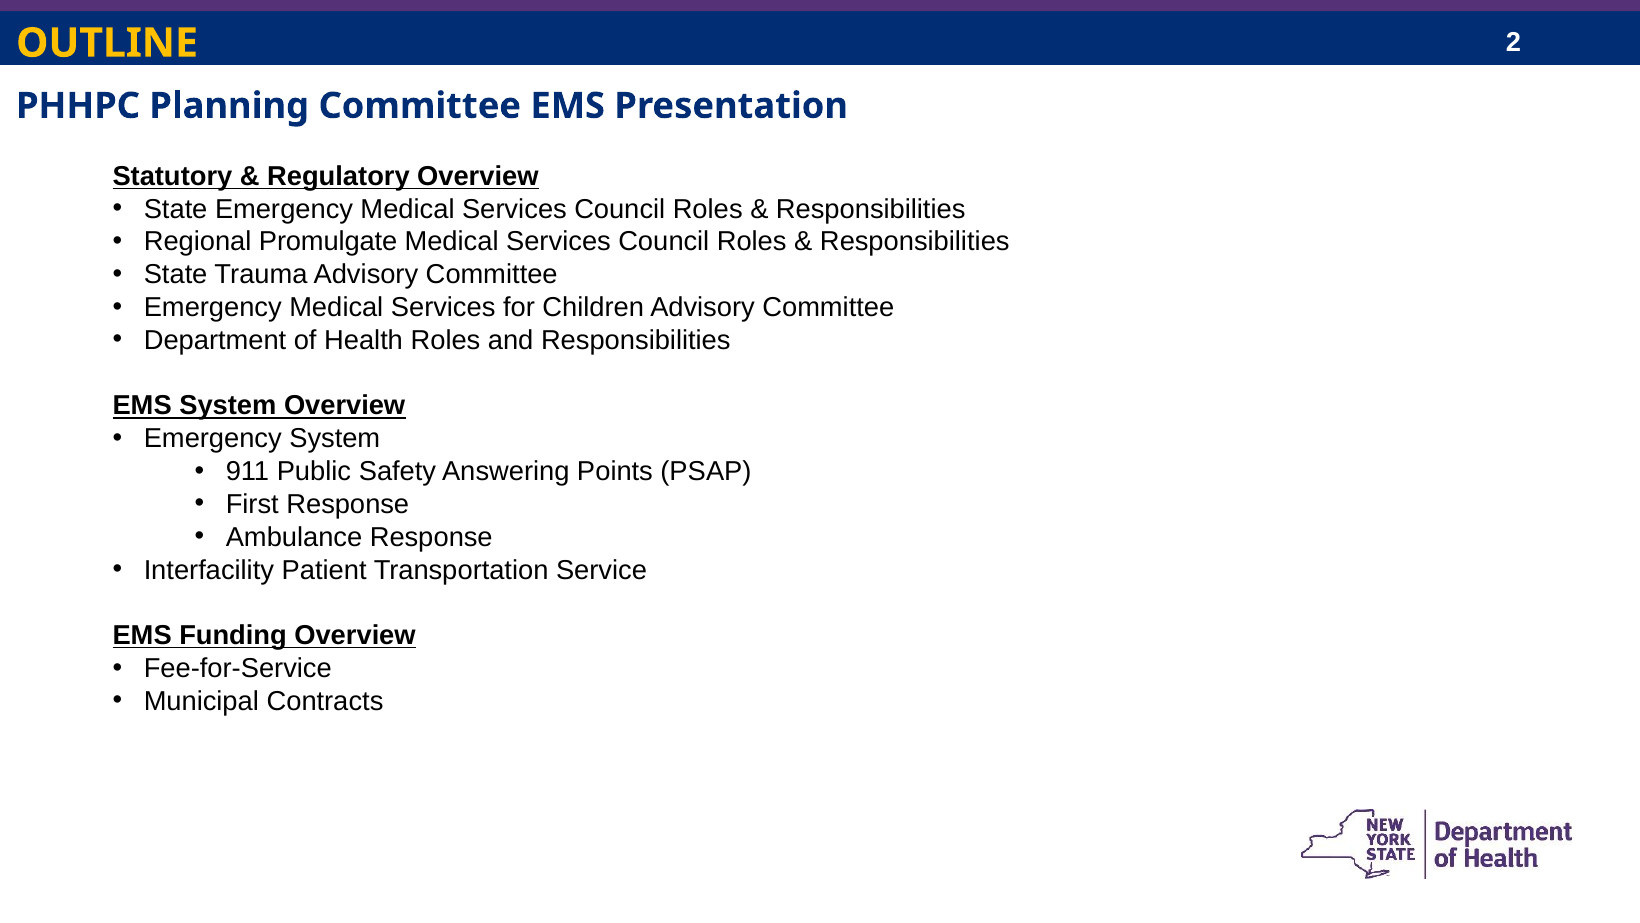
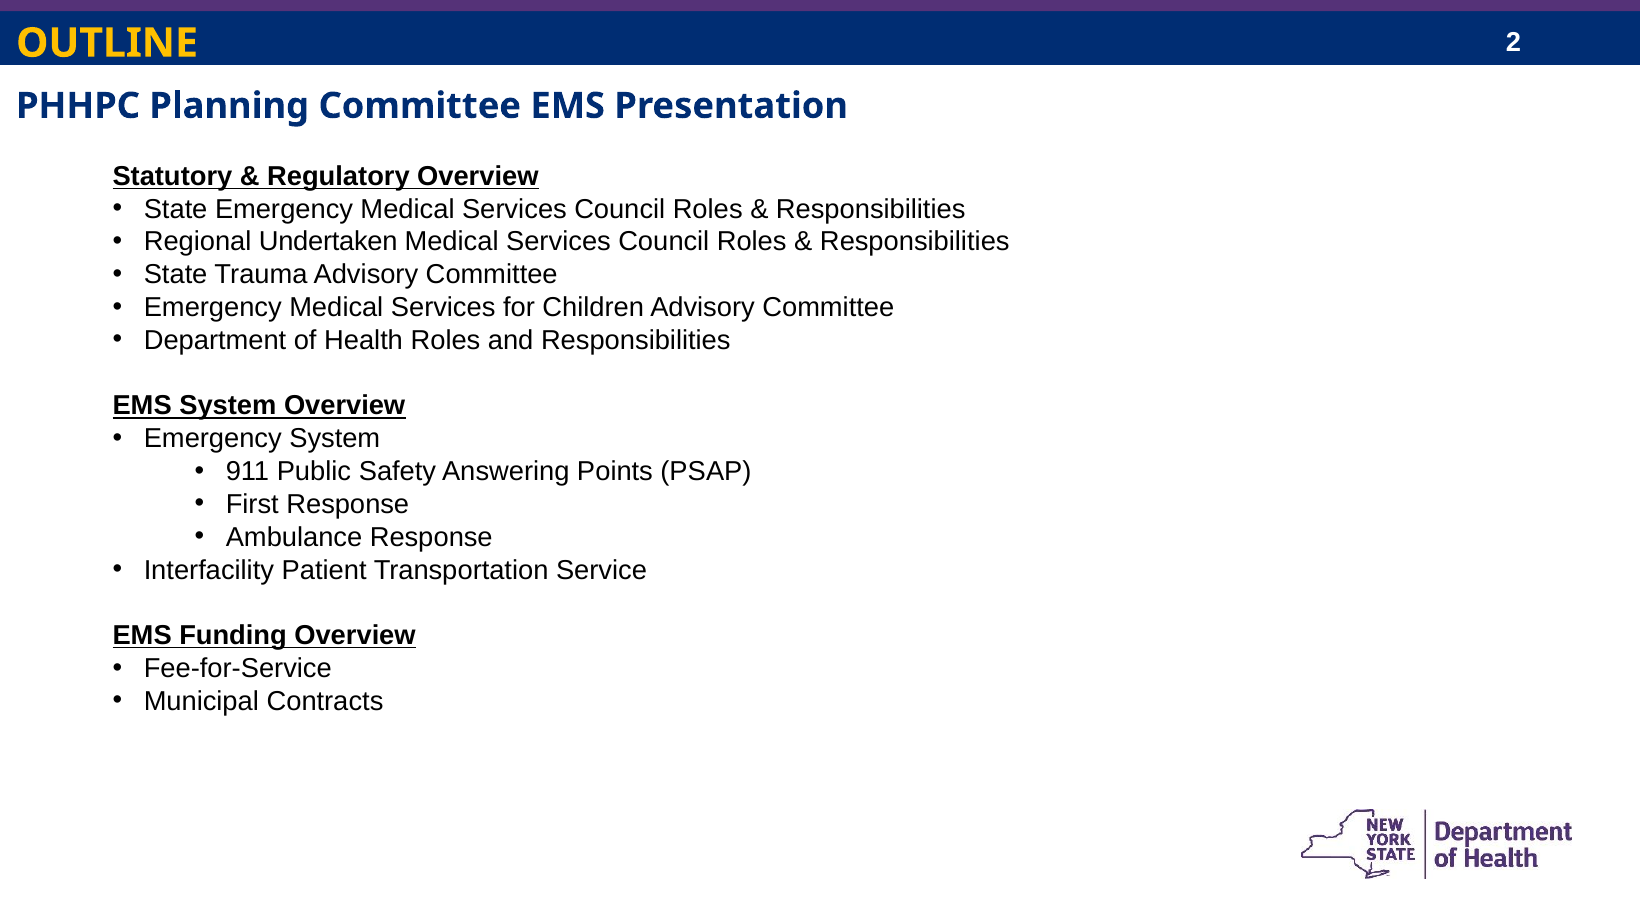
Promulgate: Promulgate -> Undertaken (328, 242)
